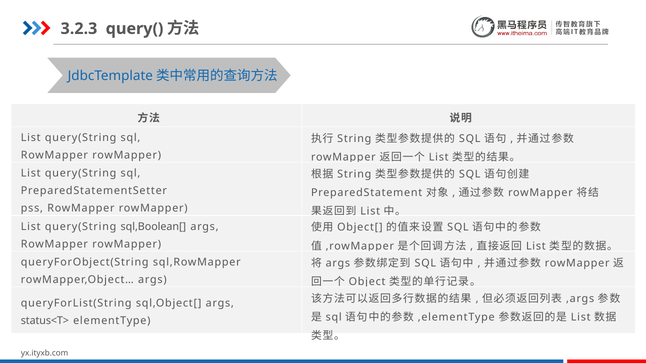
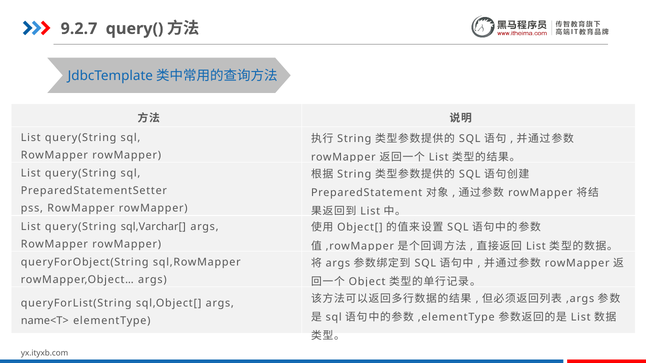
3.2.3: 3.2.3 -> 9.2.7 (79, 29)
sql,Boolean[: sql,Boolean[ -> sql,Varchar[ (153, 227)
status<T>: status<T> -> name<T> (45, 321)
